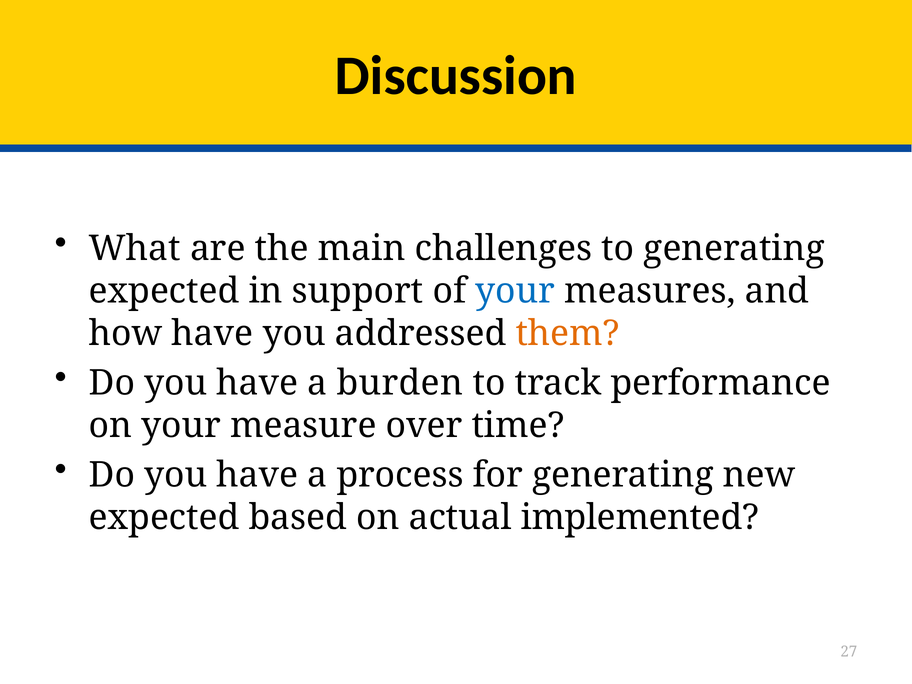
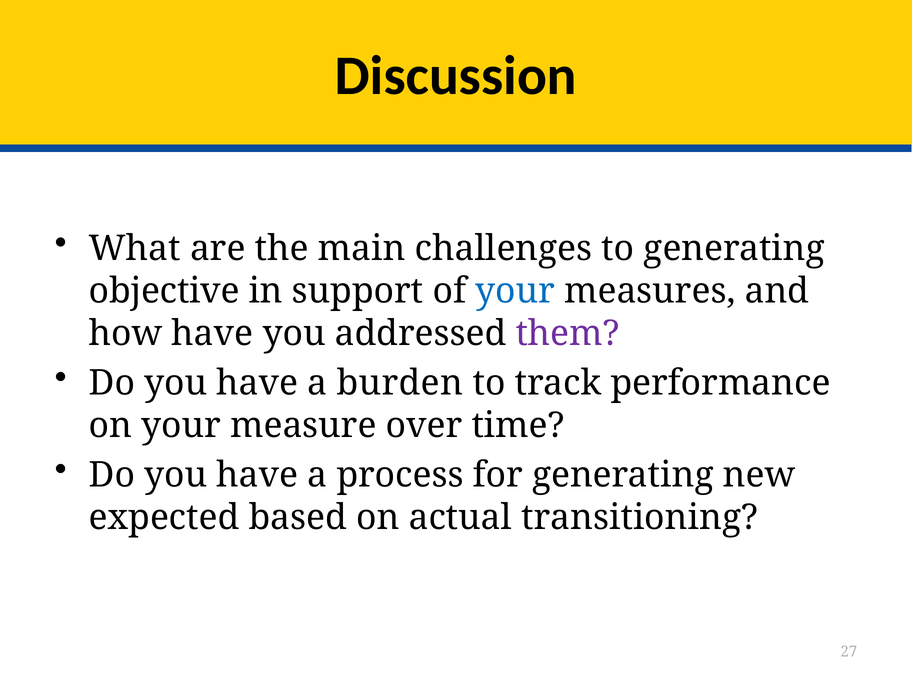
expected: expected -> objective (164, 291)
them colour: orange -> purple (568, 334)
implemented: implemented -> transitioning (640, 518)
